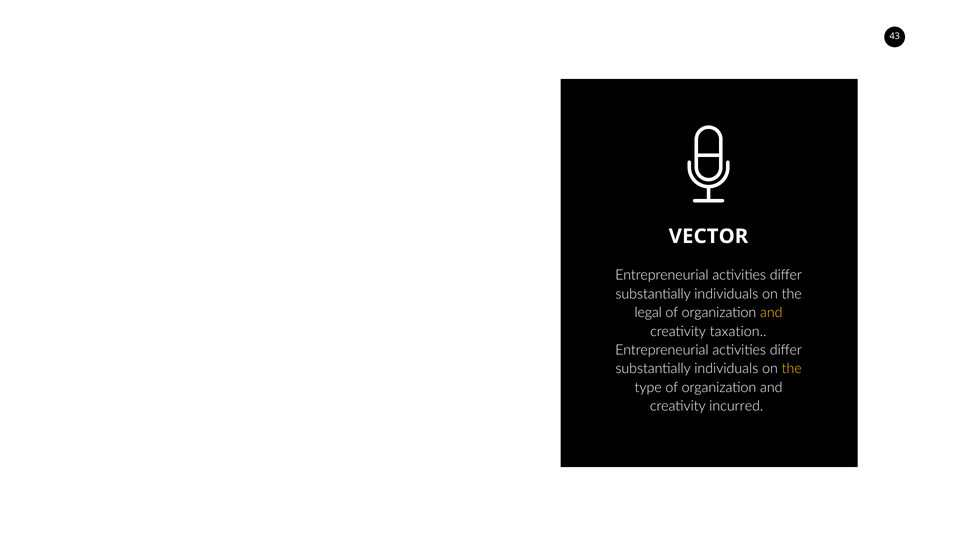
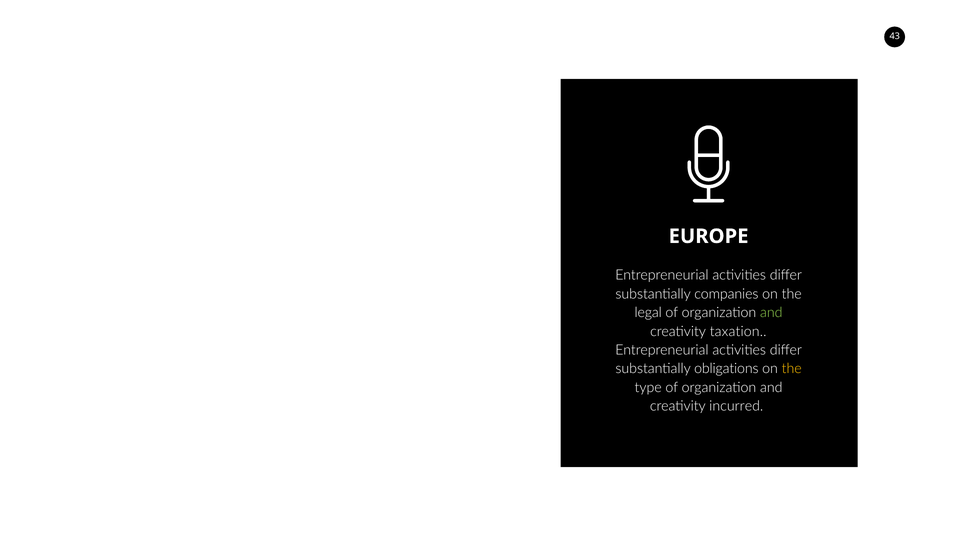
VECTOR: VECTOR -> EUROPE (709, 236)
individuals: individuals -> companies (726, 294)
and colour: yellow -> light green (771, 313)
individuals: individuals -> obligations (726, 369)
